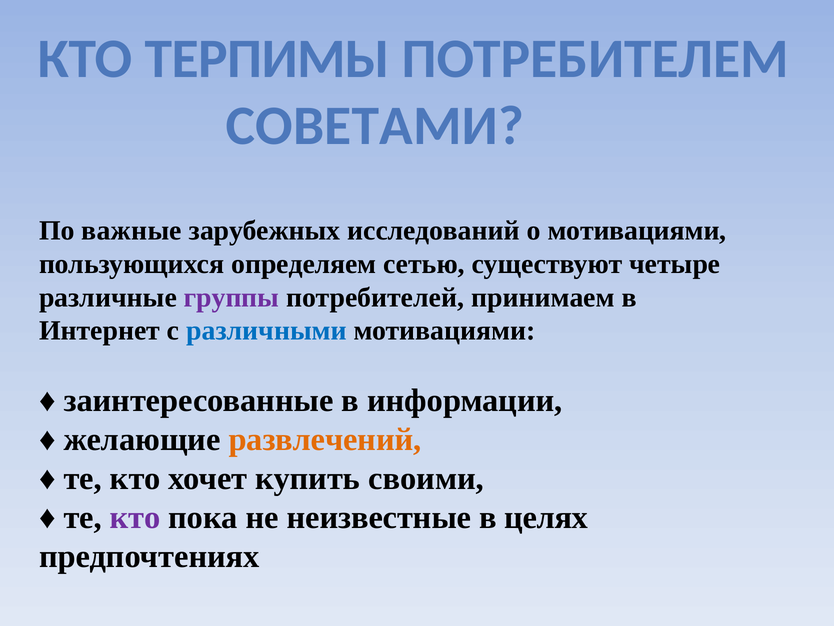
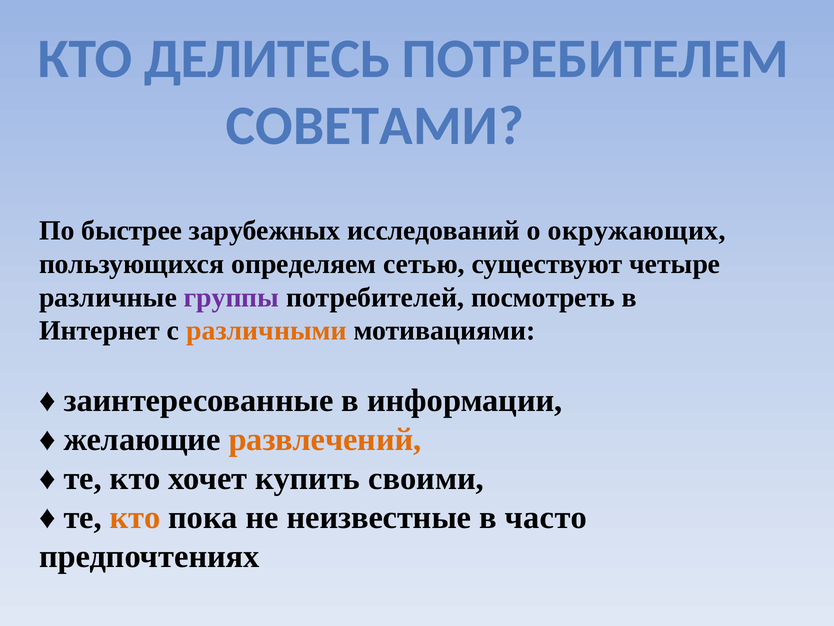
ТЕРПИМЫ: ТЕРПИМЫ -> ДЕЛИТЕСЬ (267, 59)
важные: важные -> быстрее (132, 230)
о мотивациями: мотивациями -> окружающих (637, 230)
принимаем: принимаем -> посмотреть (543, 297)
различными colour: blue -> orange (266, 330)
кто colour: purple -> orange (135, 517)
целях: целях -> часто (546, 517)
